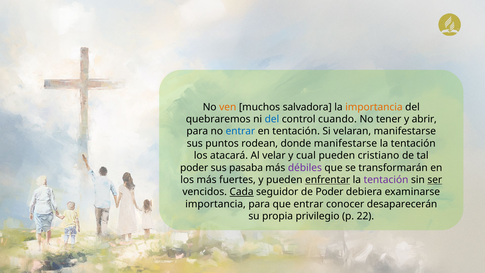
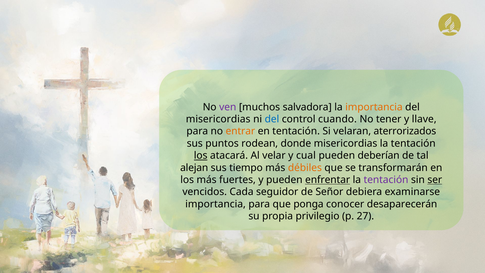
ven colour: orange -> purple (228, 107)
quebraremos: quebraremos -> misericordias (218, 119)
abrir: abrir -> llave (424, 119)
entrar colour: blue -> orange (240, 131)
velaran manifestarse: manifestarse -> aterrorizados (405, 131)
donde manifestarse: manifestarse -> misericordias (346, 143)
los underline: none -> present (201, 155)
cristiano: cristiano -> deberían (379, 155)
poder: poder -> alejan (194, 168)
pasaba: pasaba -> tiempo (246, 168)
débiles colour: purple -> orange (305, 168)
Cada underline: present -> none (242, 192)
de Poder: Poder -> Señor (329, 192)
que entrar: entrar -> ponga (309, 204)
22: 22 -> 27 (365, 216)
